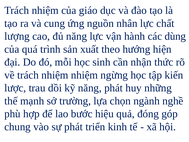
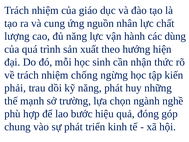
nhiệm nhiệm: nhiệm -> chống (84, 75)
lược: lược -> phải (15, 88)
